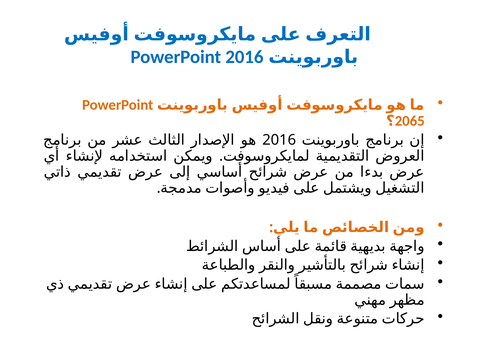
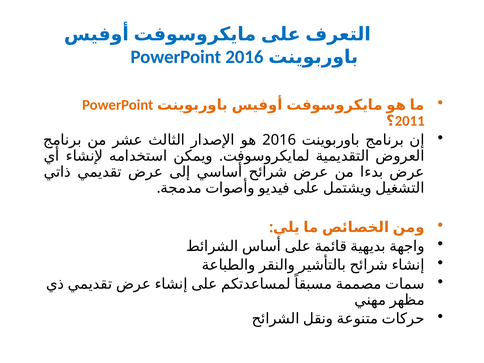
2065: 2065 -> 2011 (410, 121)
